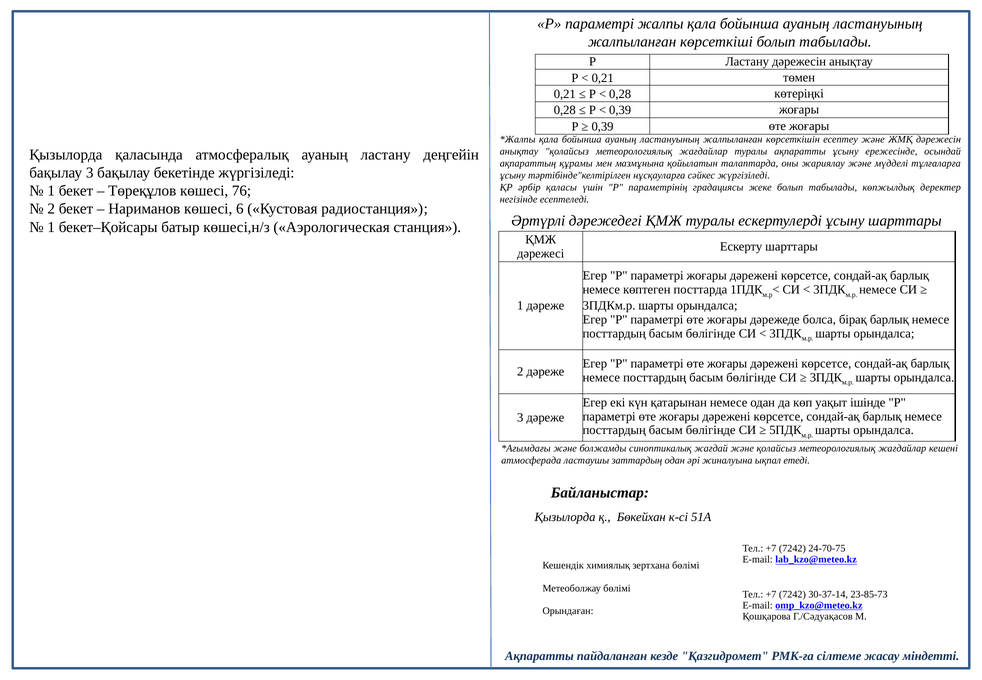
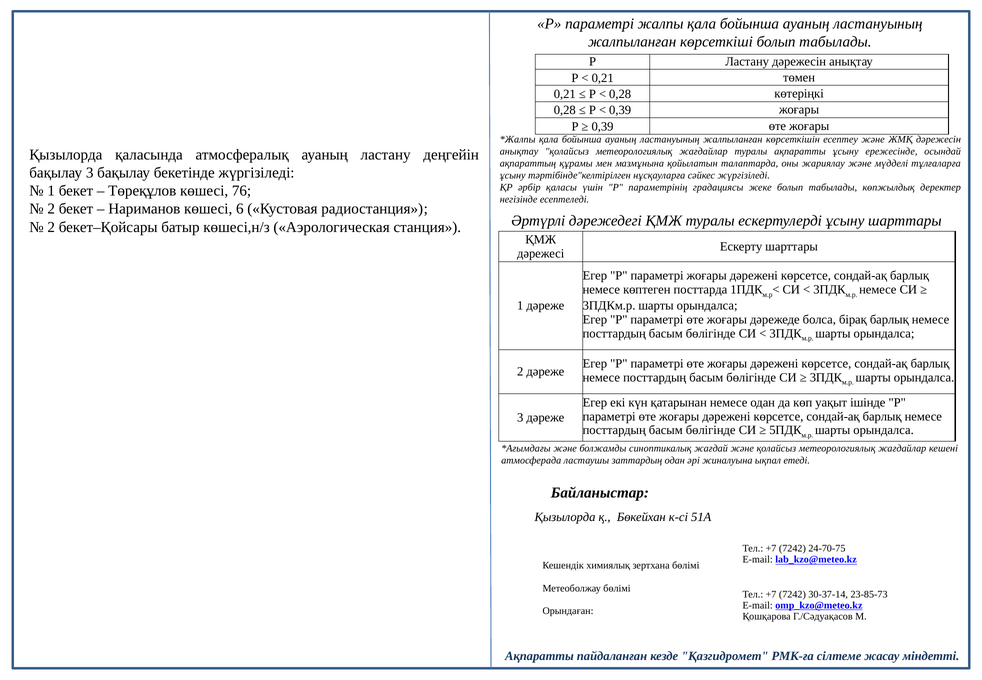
1: 1 -> 2 (51, 227)
